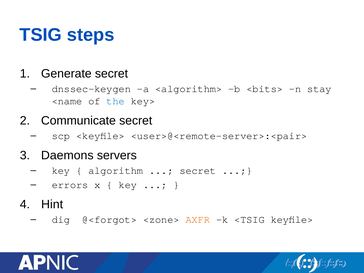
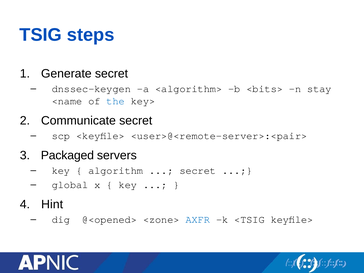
Daemons: Daemons -> Packaged (67, 155)
errors: errors -> global (70, 185)
@<forgot>: @<forgot> -> @<opened> (110, 220)
AXFR colour: orange -> blue (198, 220)
